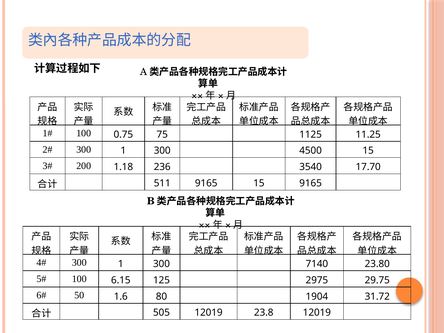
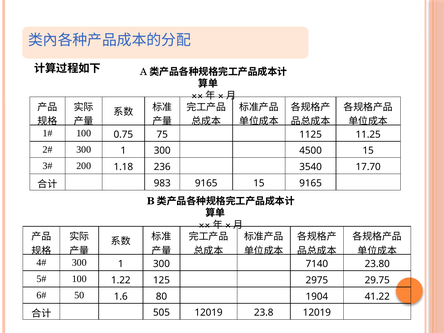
511: 511 -> 983 (162, 183)
6.15: 6.15 -> 1.22 (121, 280)
31.72: 31.72 -> 41.22 (377, 296)
